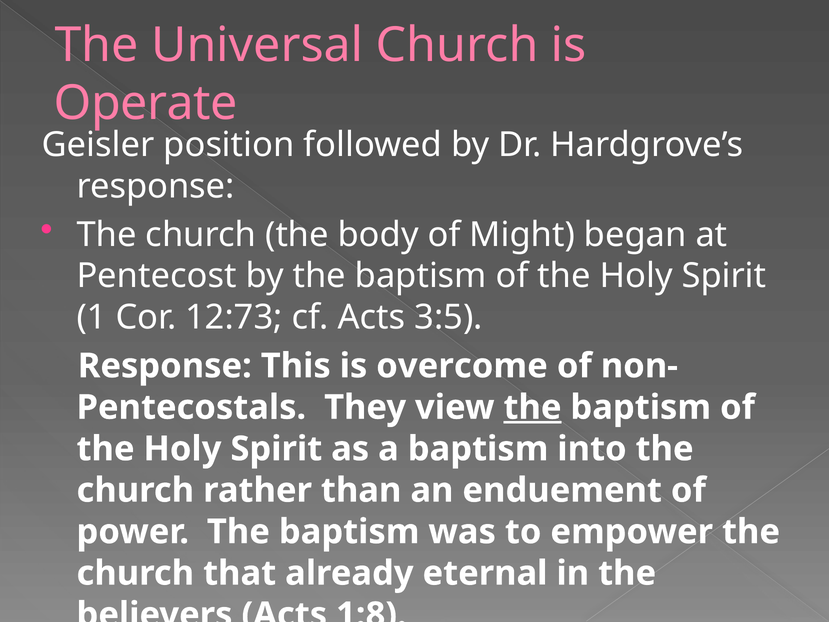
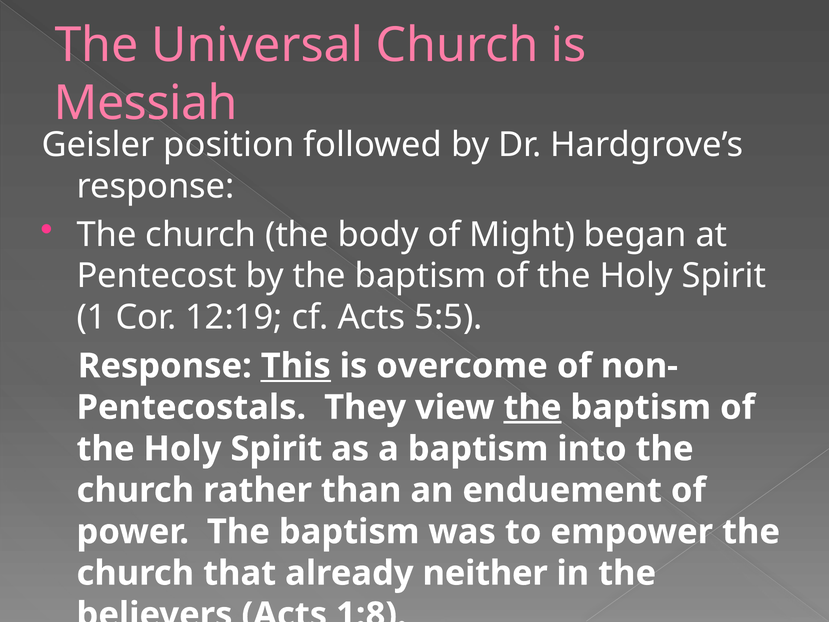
Operate: Operate -> Messiah (146, 103)
12:73: 12:73 -> 12:19 (234, 317)
3:5: 3:5 -> 5:5 (448, 317)
This underline: none -> present (296, 366)
eternal: eternal -> neither (485, 573)
